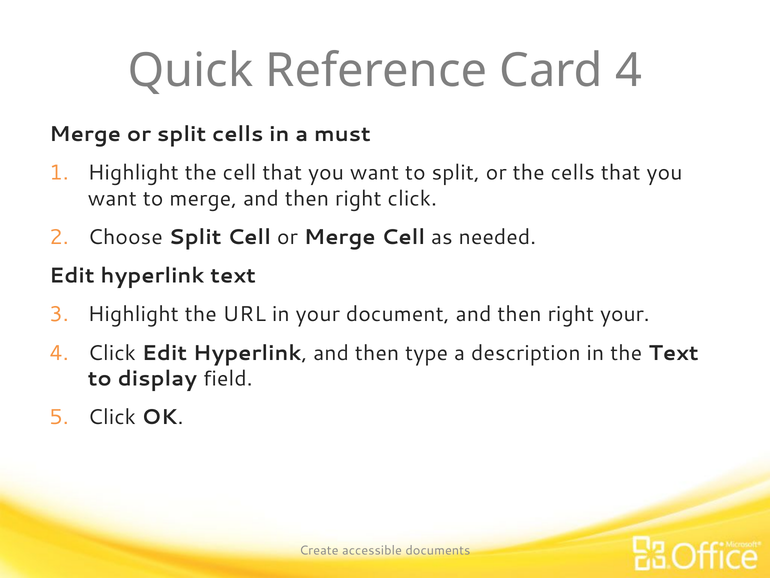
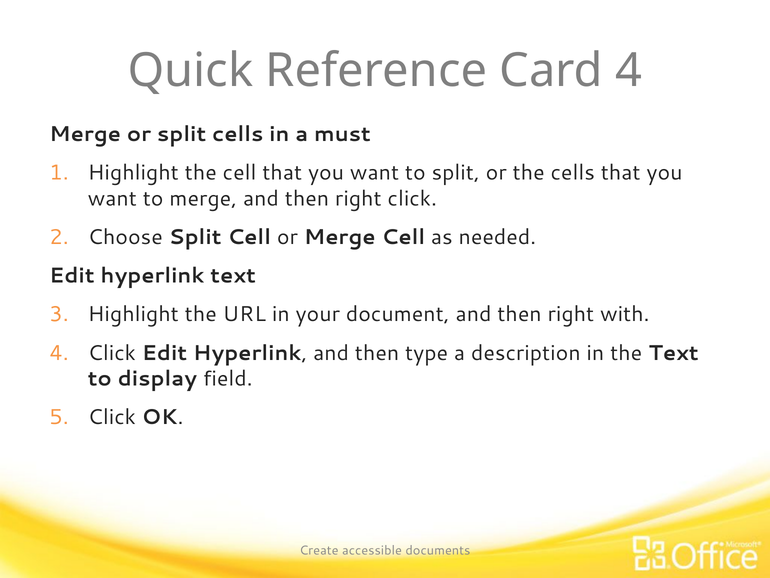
right your: your -> with (625, 314)
